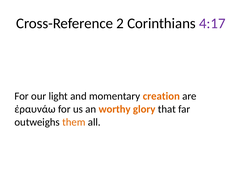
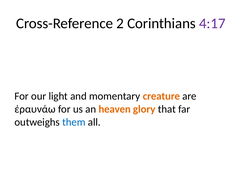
creation: creation -> creature (161, 96)
worthy: worthy -> heaven (115, 109)
them colour: orange -> blue (74, 122)
